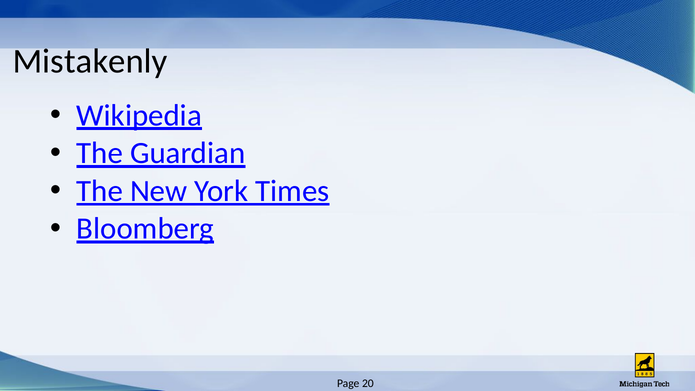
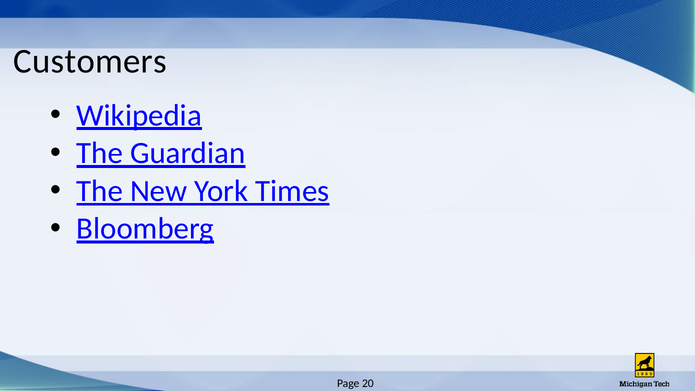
Mistakenly: Mistakenly -> Customers (90, 61)
